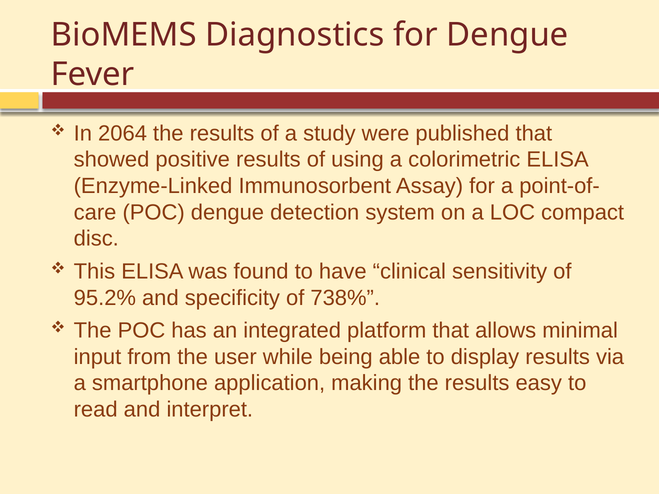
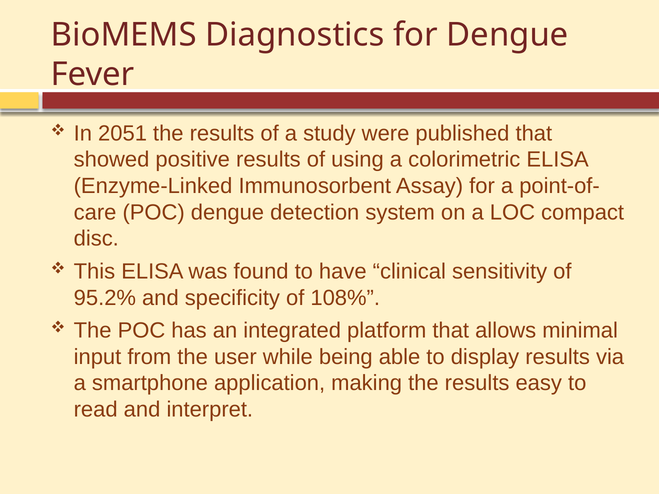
2064: 2064 -> 2051 (123, 133)
738%: 738% -> 108% (345, 298)
